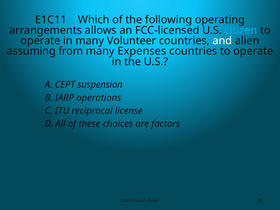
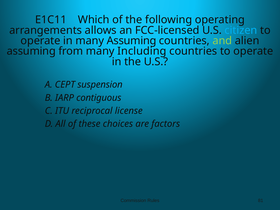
many Volunteer: Volunteer -> Assuming (132, 41)
and colour: white -> light green (222, 41)
Expenses: Expenses -> Including (142, 51)
operations: operations -> contiguous (99, 98)
